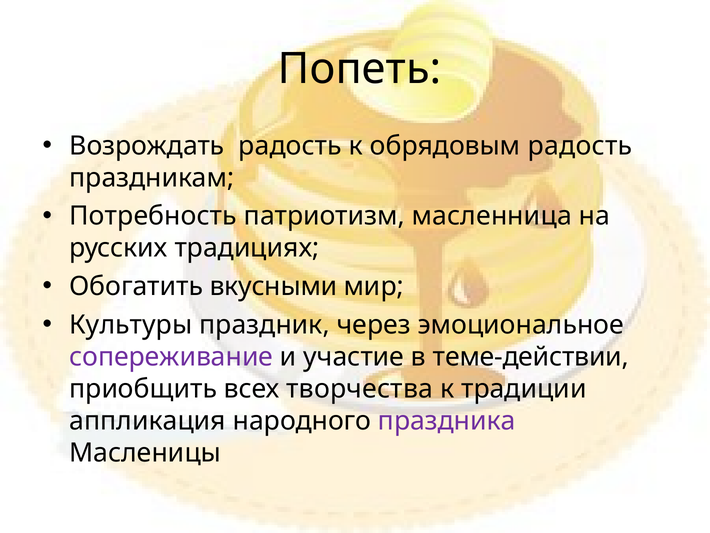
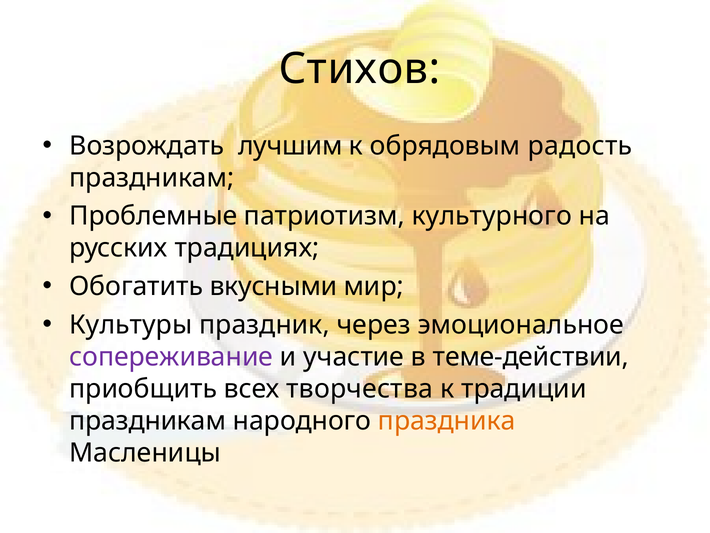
Попеть: Попеть -> Стихов (360, 69)
Возрождать радость: радость -> лучшим (290, 146)
Потребность: Потребность -> Проблемные (153, 216)
масленница: масленница -> культурного (492, 216)
аппликация: аппликация -> праздникам (148, 420)
праздника colour: purple -> orange (447, 420)
